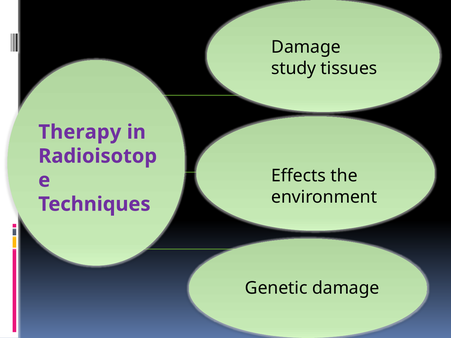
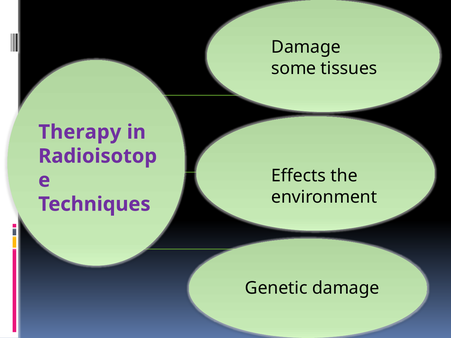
study: study -> some (294, 68)
